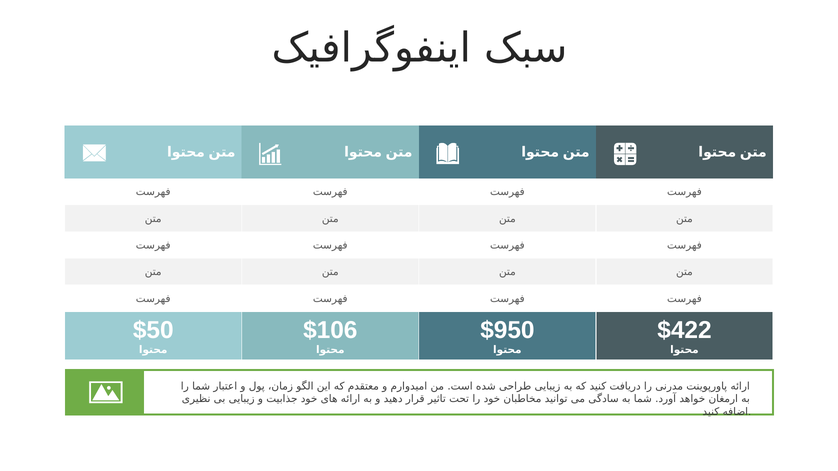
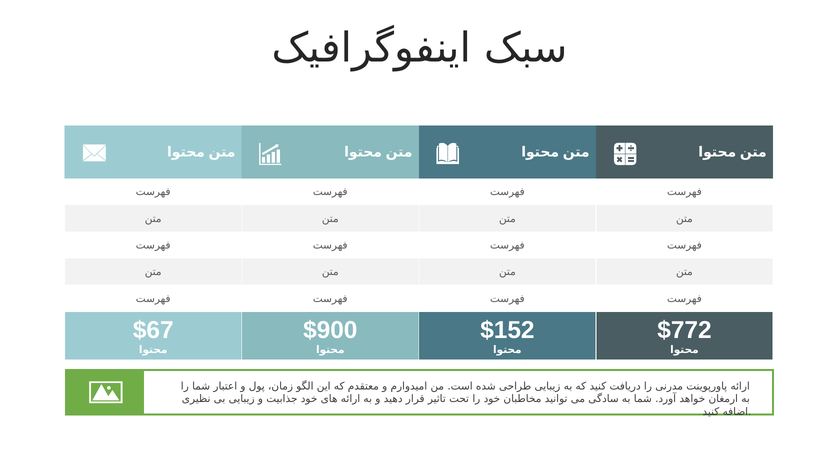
$50: $50 -> $67 (153, 331)
$106: $106 -> $900 (330, 331)
$950: $950 -> $152 (507, 331)
$422: $422 -> $772 (684, 331)
